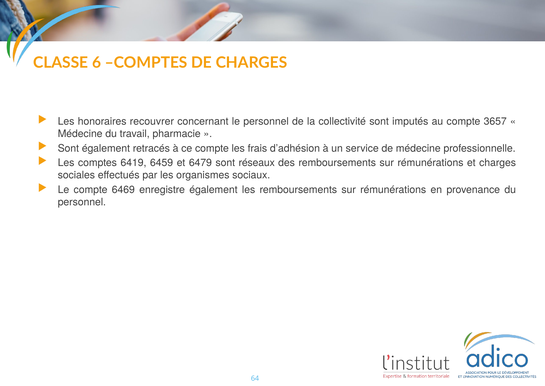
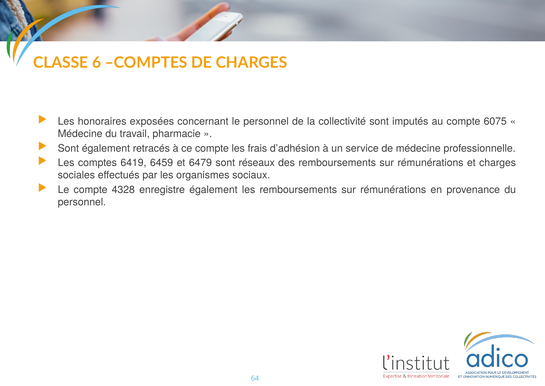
recouvrer: recouvrer -> exposées (152, 121)
3657: 3657 -> 6075 (495, 121)
6469: 6469 -> 4328 (123, 189)
